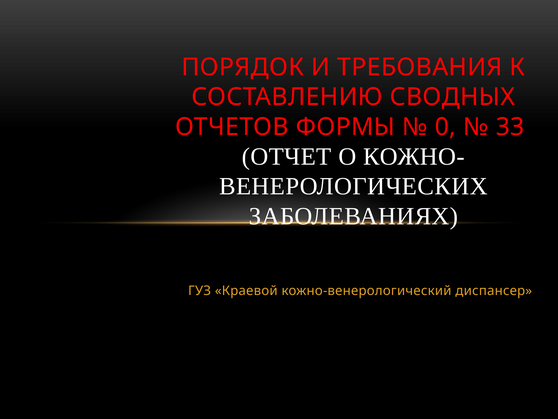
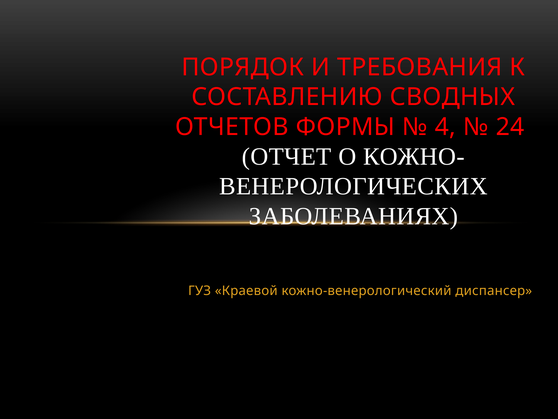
0: 0 -> 4 (445, 127)
33: 33 -> 24 (510, 127)
